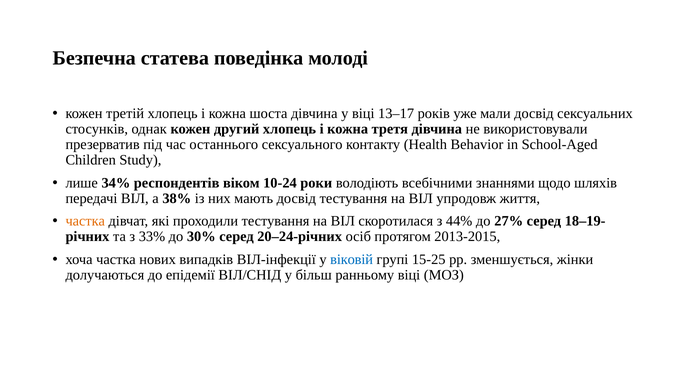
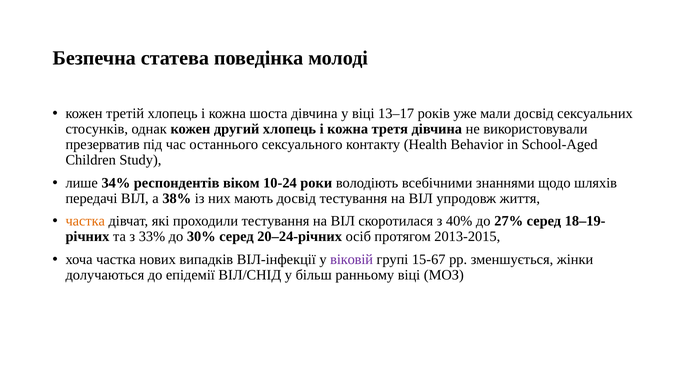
44%: 44% -> 40% (459, 221)
віковій colour: blue -> purple (352, 260)
15-25: 15-25 -> 15-67 (429, 260)
